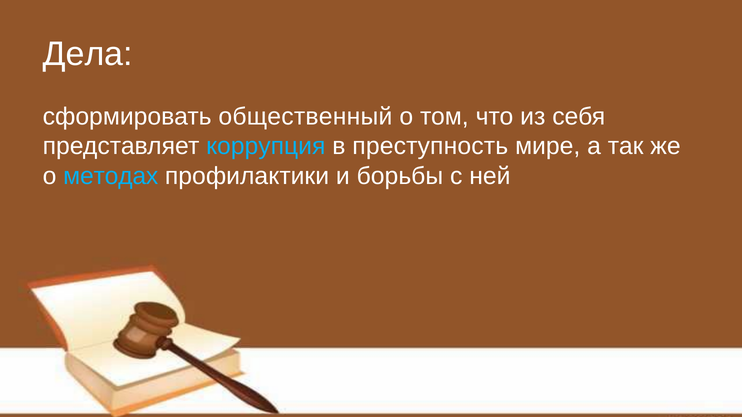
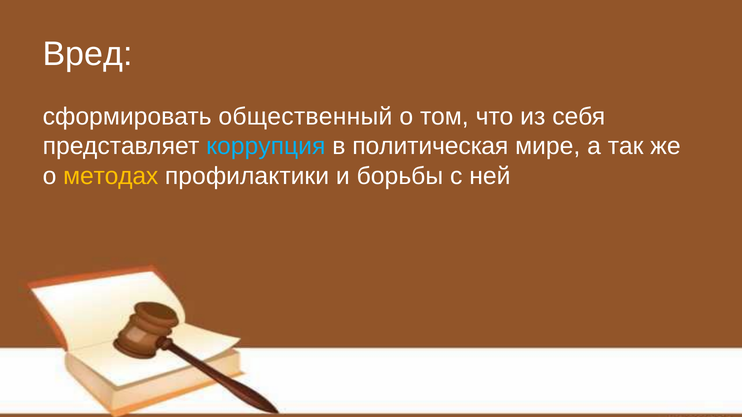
Дела: Дела -> Вред (88, 54)
преступность: преступность -> политическая (430, 146)
методах colour: light blue -> yellow (111, 176)
